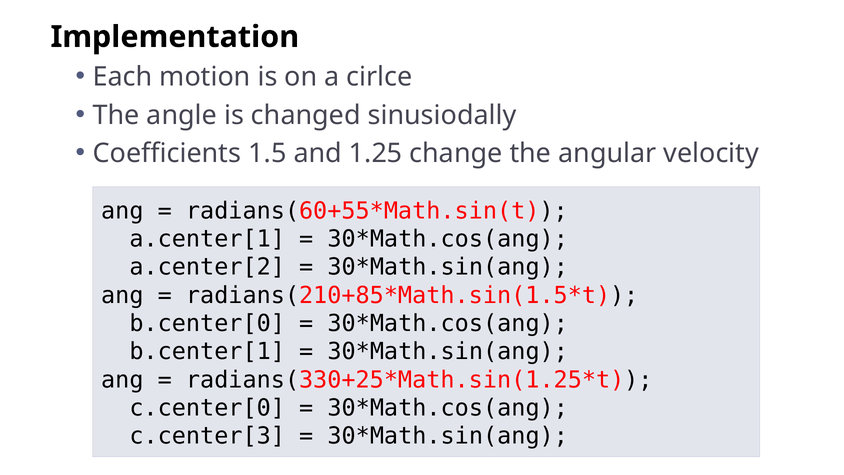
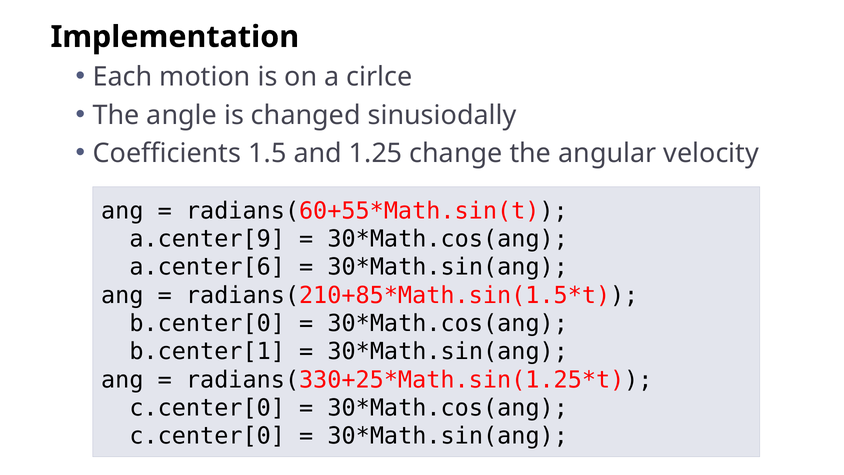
a.center[1: a.center[1 -> a.center[9 (207, 239)
a.center[2: a.center[2 -> a.center[6 (207, 267)
c.center[3: c.center[3 -> c.center[0 (207, 436)
